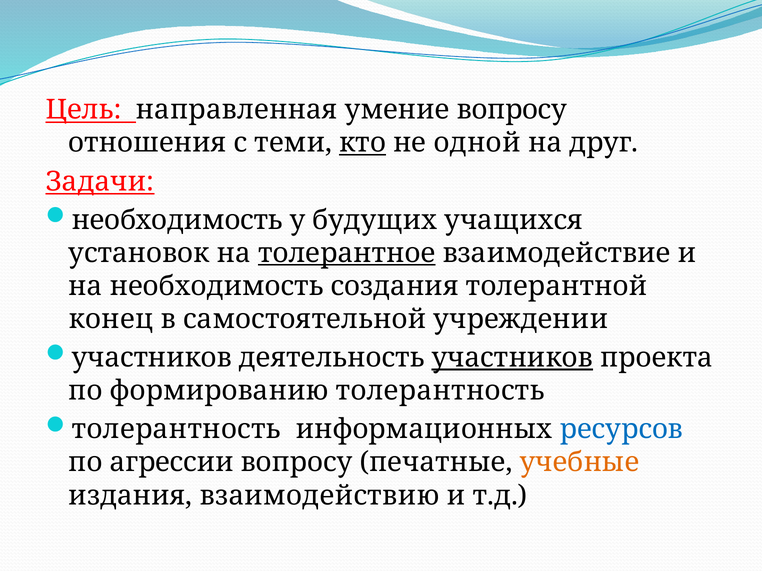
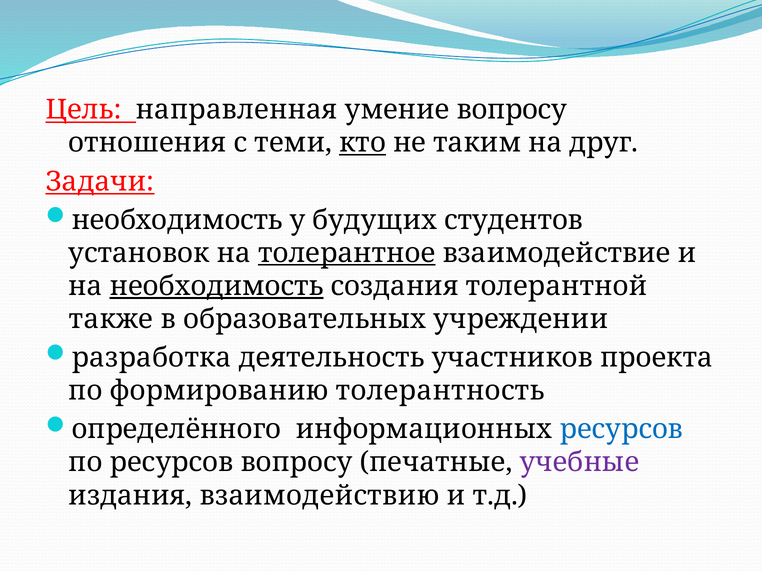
одной: одной -> таким (477, 143)
учащихся: учащихся -> студентов (514, 220)
необходимость underline: none -> present (217, 286)
конец: конец -> также (111, 319)
самостоятельной: самостоятельной -> образовательных (305, 319)
участников: участников -> разработка (152, 358)
участников underline: present -> none (512, 358)
толерантность: толерантность -> определённого (177, 430)
по агрессии: агрессии -> ресурсов (172, 463)
учебные colour: orange -> purple (579, 463)
